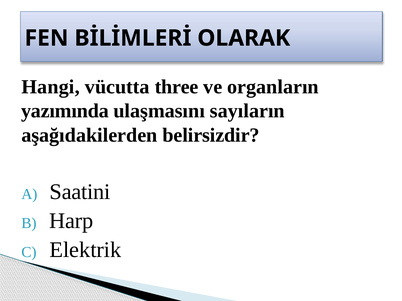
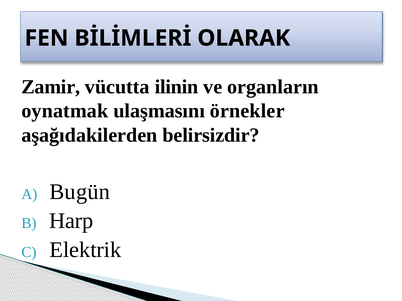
Hangi: Hangi -> Zamir (51, 87)
three: three -> ilinin (177, 87)
yazımında: yazımında -> oynatmak (65, 111)
sayıların: sayıların -> örnekler (247, 111)
Saatini: Saatini -> Bugün (80, 192)
